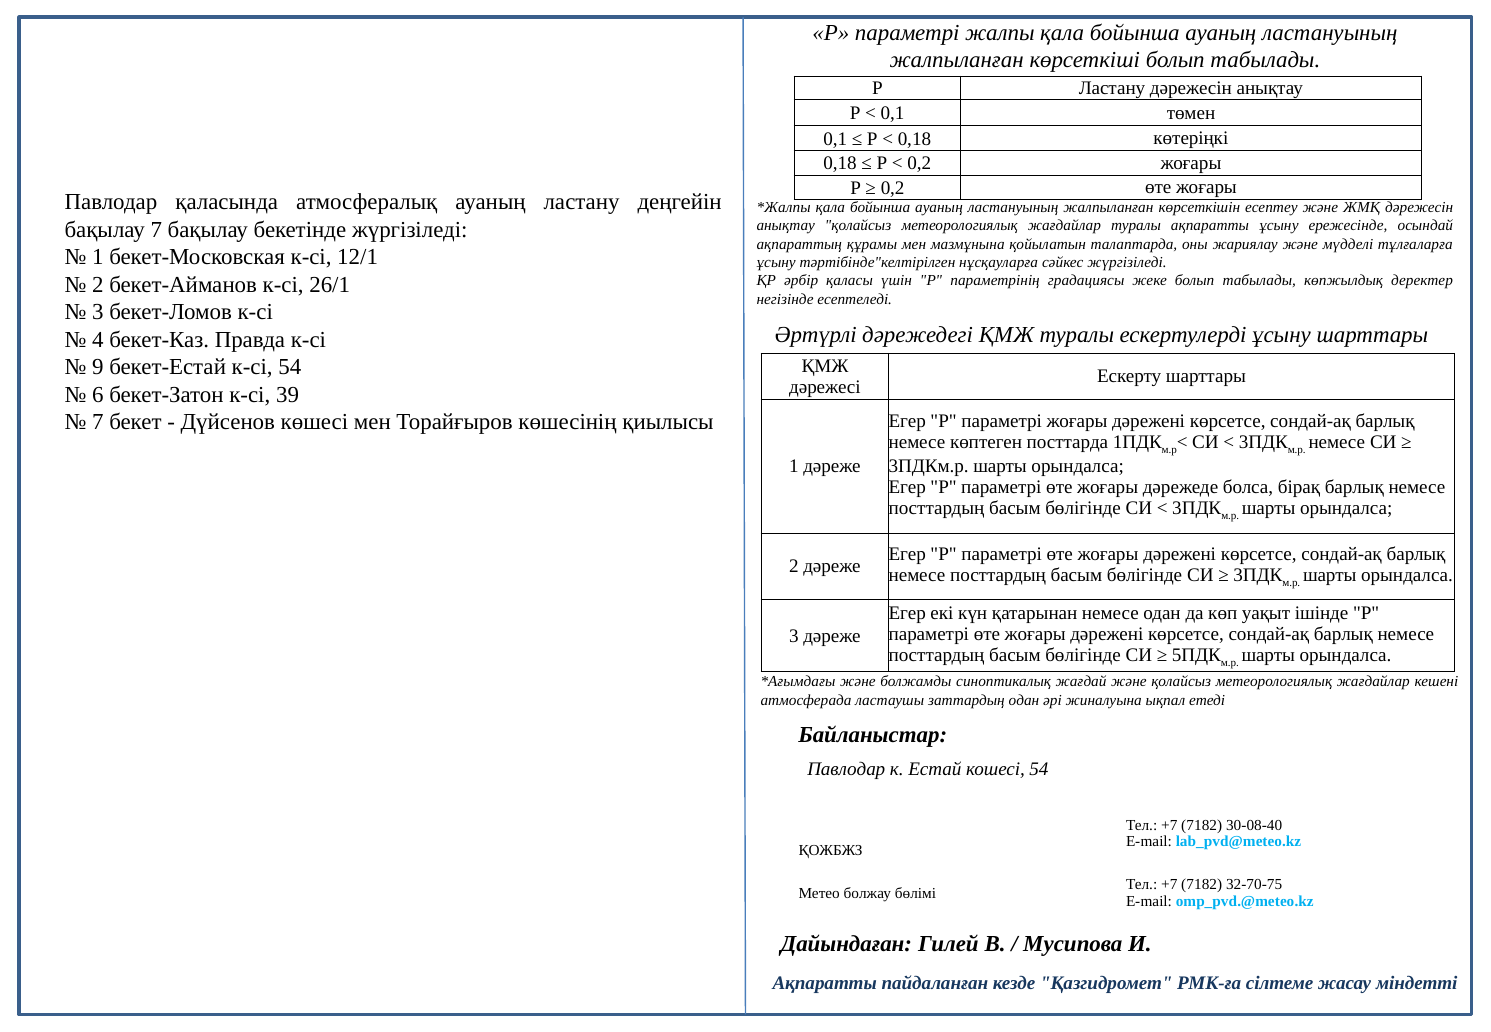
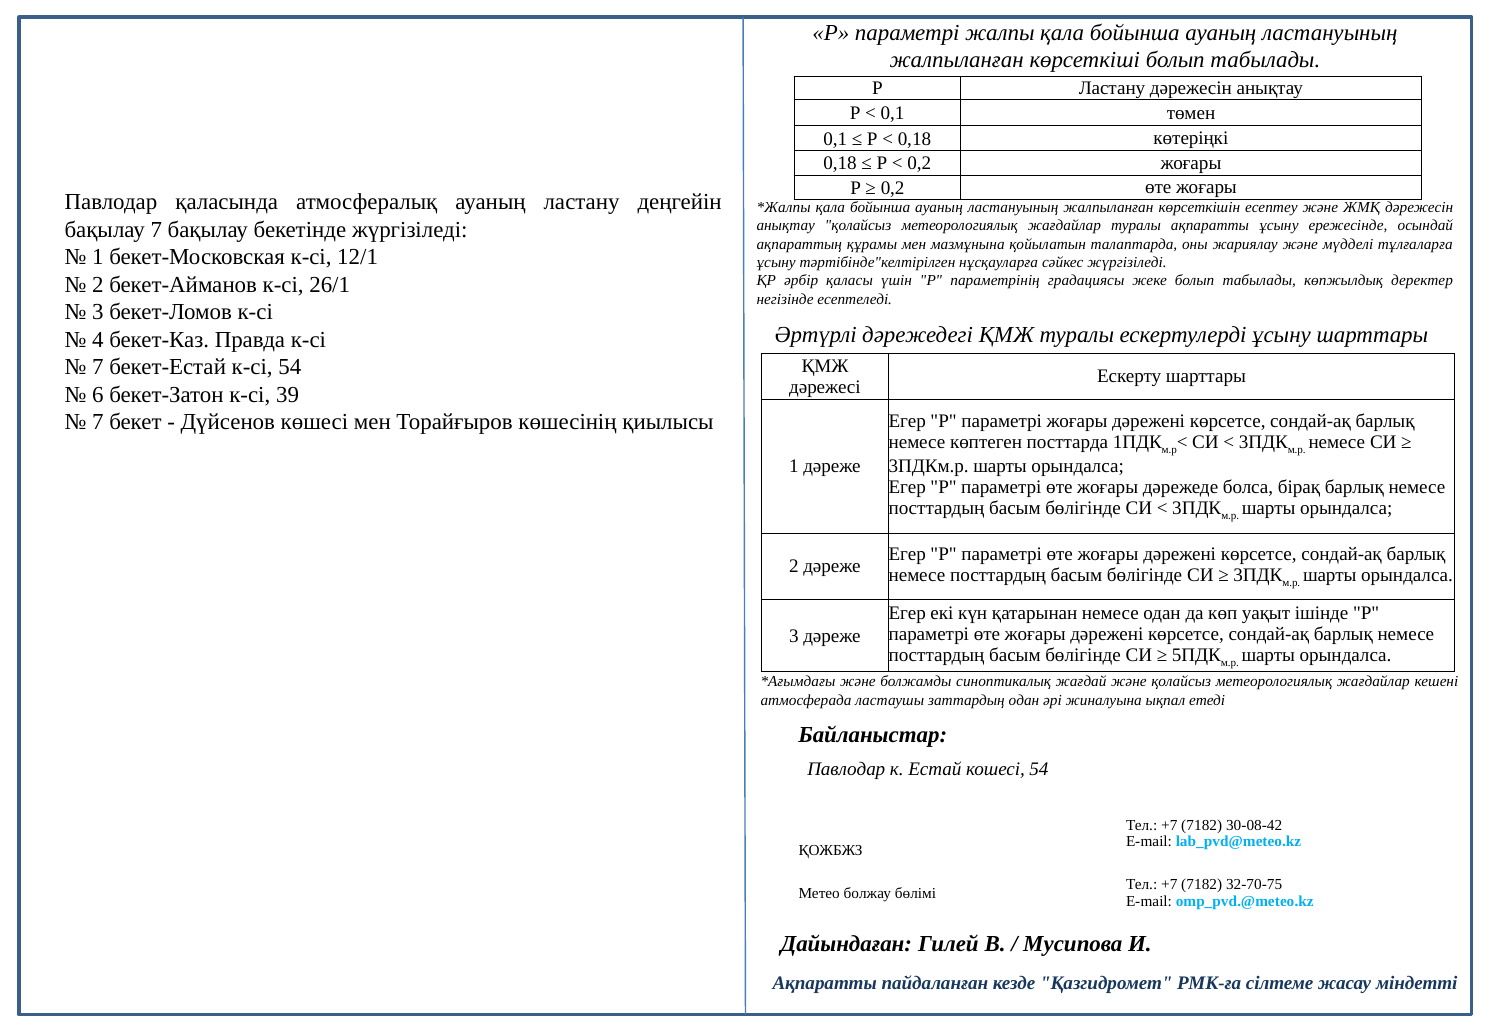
9: 9 -> 7 (98, 367)
30-08-40: 30-08-40 -> 30-08-42 (1254, 825)
